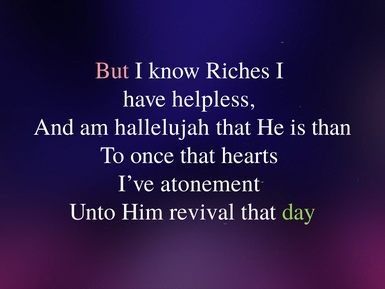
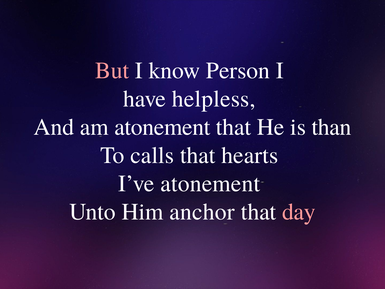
Riches: Riches -> Person (238, 71)
am hallelujah: hallelujah -> atonement (162, 127)
once: once -> calls (152, 155)
revival: revival -> anchor (202, 212)
day colour: light green -> pink (299, 212)
